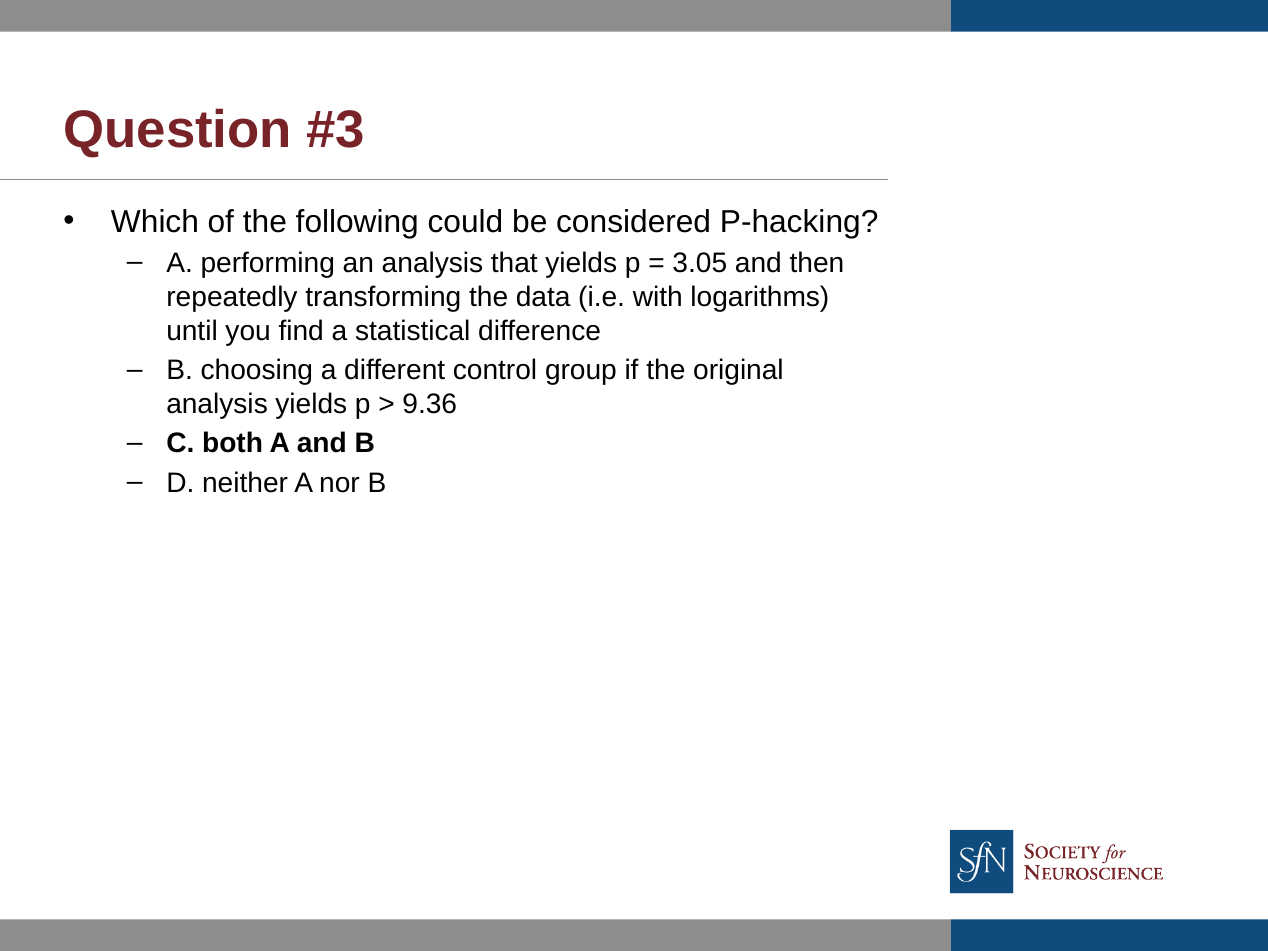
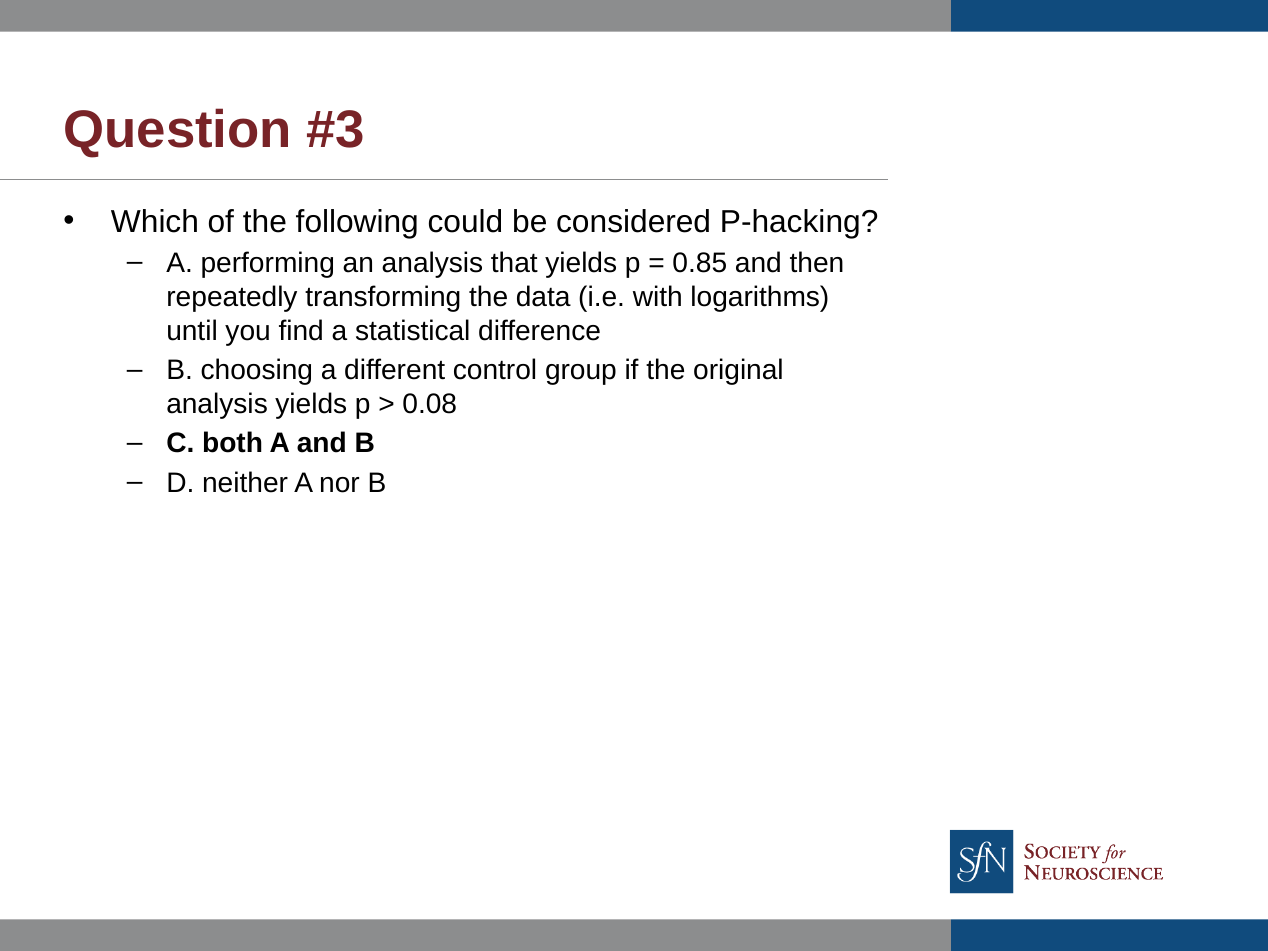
3.05: 3.05 -> 0.85 (700, 263)
9.36: 9.36 -> 0.08 (430, 404)
